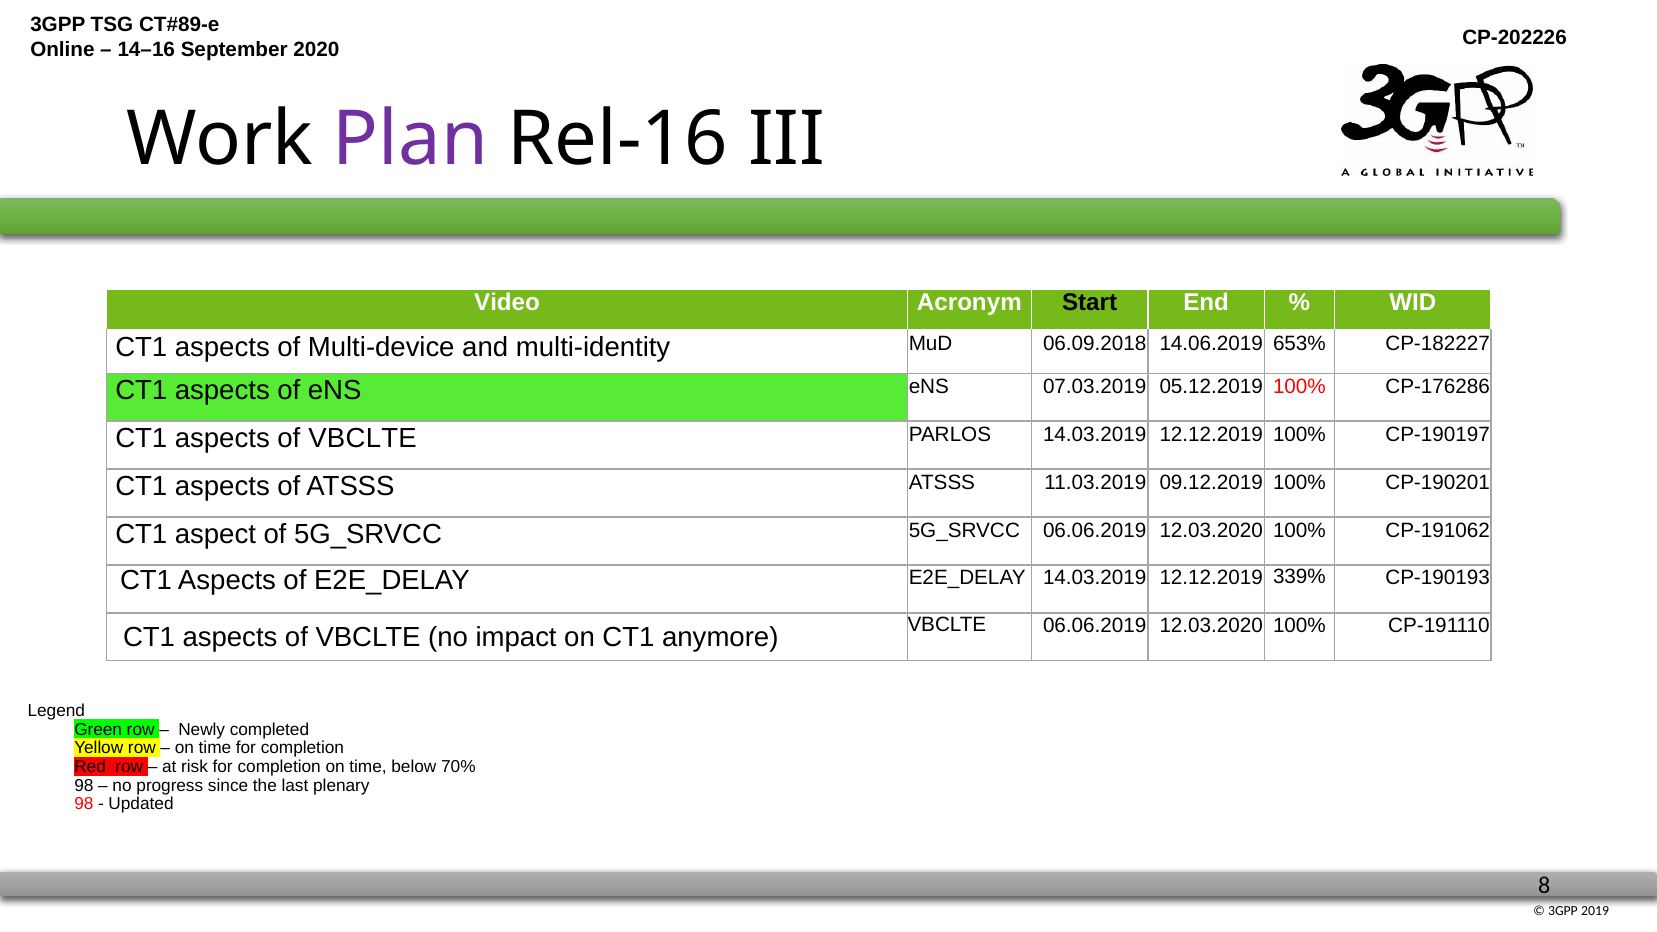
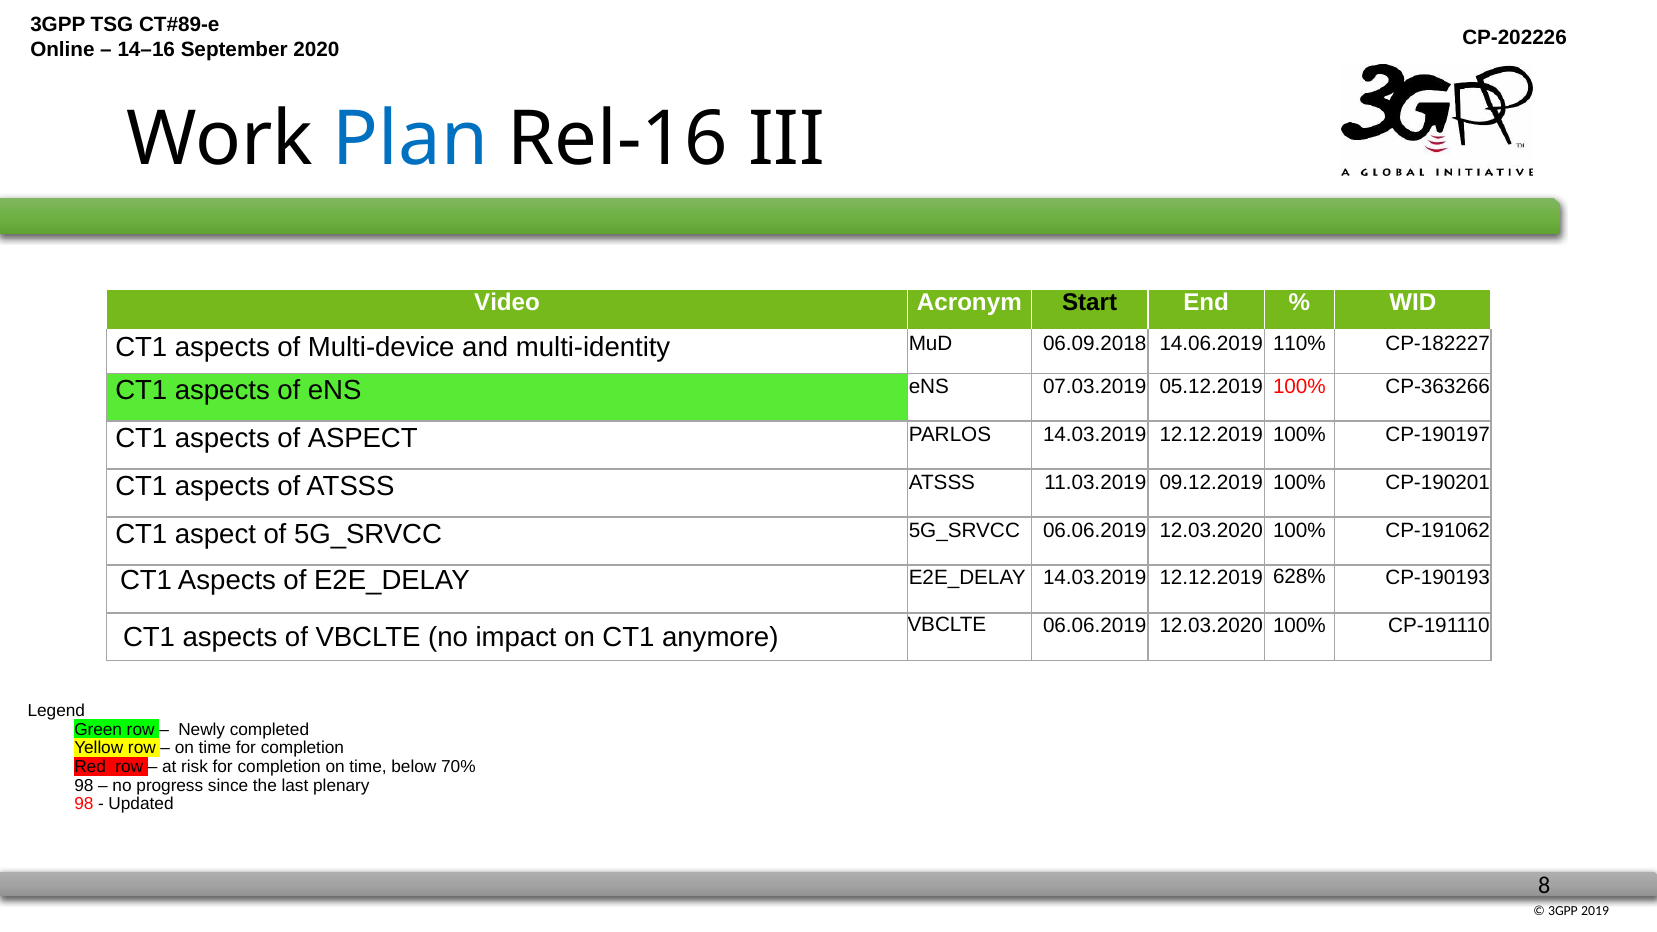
Plan colour: purple -> blue (410, 139)
653%: 653% -> 110% (1299, 343)
CP-176286: CP-176286 -> CP-363266 (1438, 387)
VBCLTE: VBCLTE -> ASPECT (363, 438)
339%: 339% -> 628% (1299, 577)
